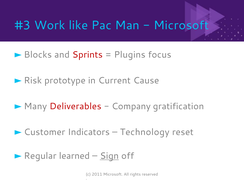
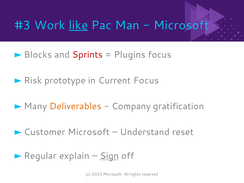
like underline: none -> present (78, 25)
Current Cause: Cause -> Focus (146, 80)
Deliverables colour: red -> orange (75, 106)
Indicators: Indicators -> Microsoft (89, 132)
Technology: Technology -> Understand (145, 132)
learned: learned -> explain (74, 156)
